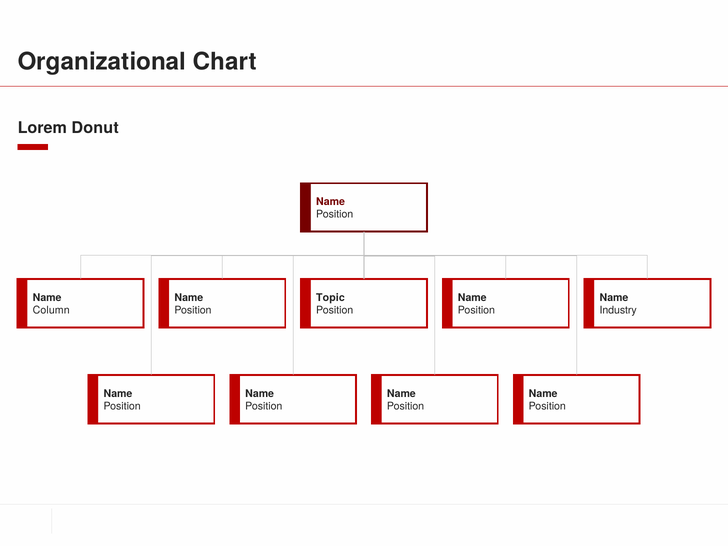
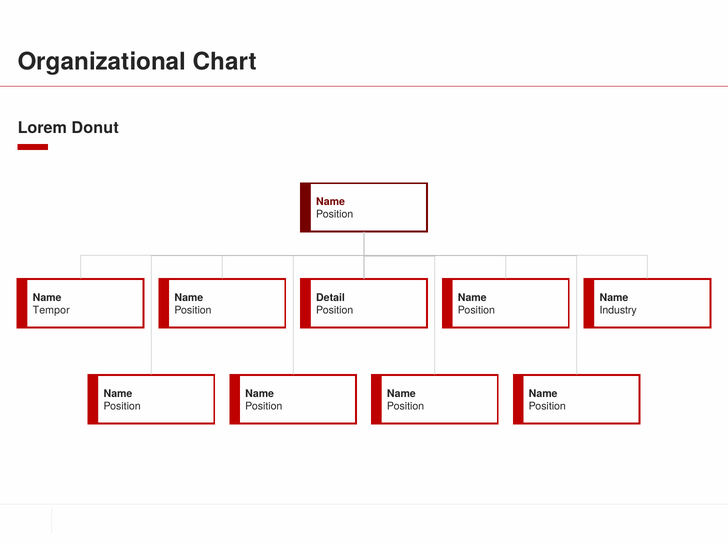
Topic: Topic -> Detail (331, 298)
Column: Column -> Tempor (51, 310)
